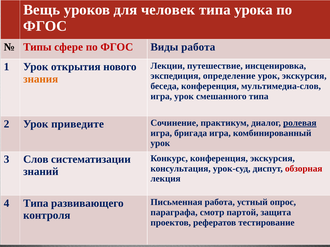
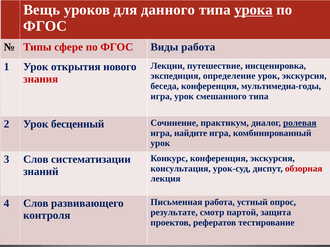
человек: человек -> данного (168, 10)
урока underline: none -> present (253, 10)
знания colour: orange -> red (41, 79)
мультимедиа-слов: мультимедиа-слов -> мультимедиа-годы (281, 86)
приведите: приведите -> бесценный (78, 124)
бригада: бригада -> найдите (191, 133)
4 Типа: Типа -> Слов (36, 204)
параграфа: параграфа -> результате (174, 213)
